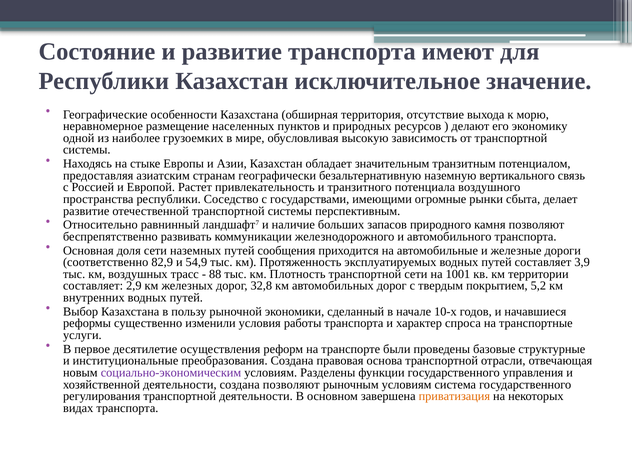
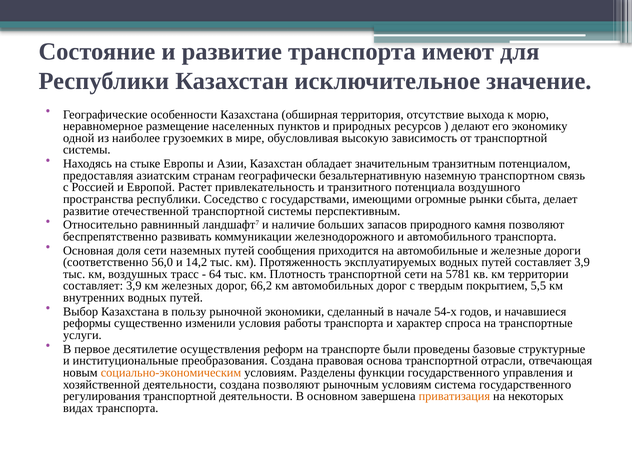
вертикального: вертикального -> транспортном (517, 176)
82,9: 82,9 -> 56,0 (162, 262)
54,9: 54,9 -> 14,2 (196, 262)
88: 88 -> 64 (215, 274)
1001: 1001 -> 5781 (458, 274)
2,9: 2,9 -> 3,9 (134, 286)
32,8: 32,8 -> 66,2 (261, 286)
5,2: 5,2 -> 5,5 (538, 286)
10-х: 10-х -> 54-х (445, 312)
социально-экономическим colour: purple -> orange (171, 373)
